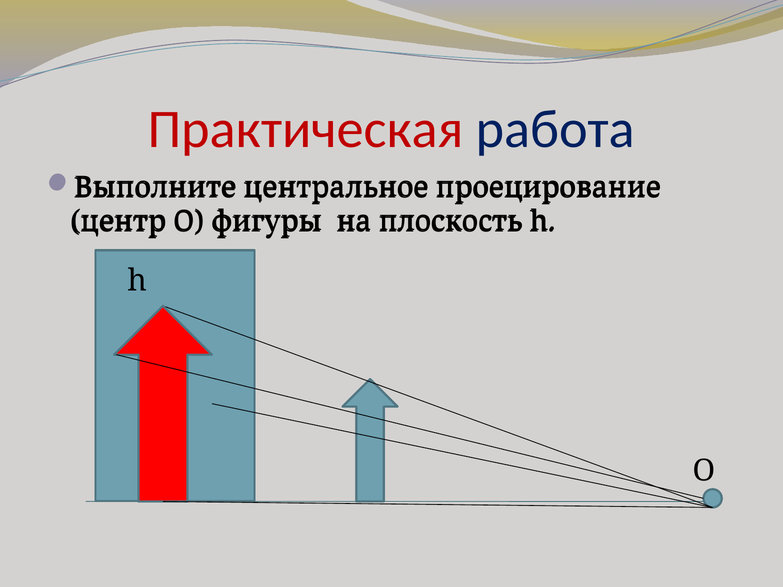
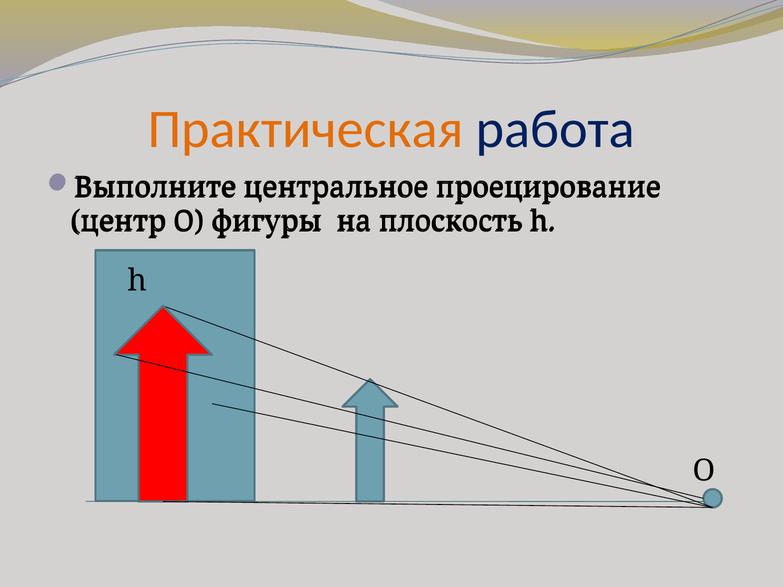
Практическая colour: red -> orange (306, 129)
